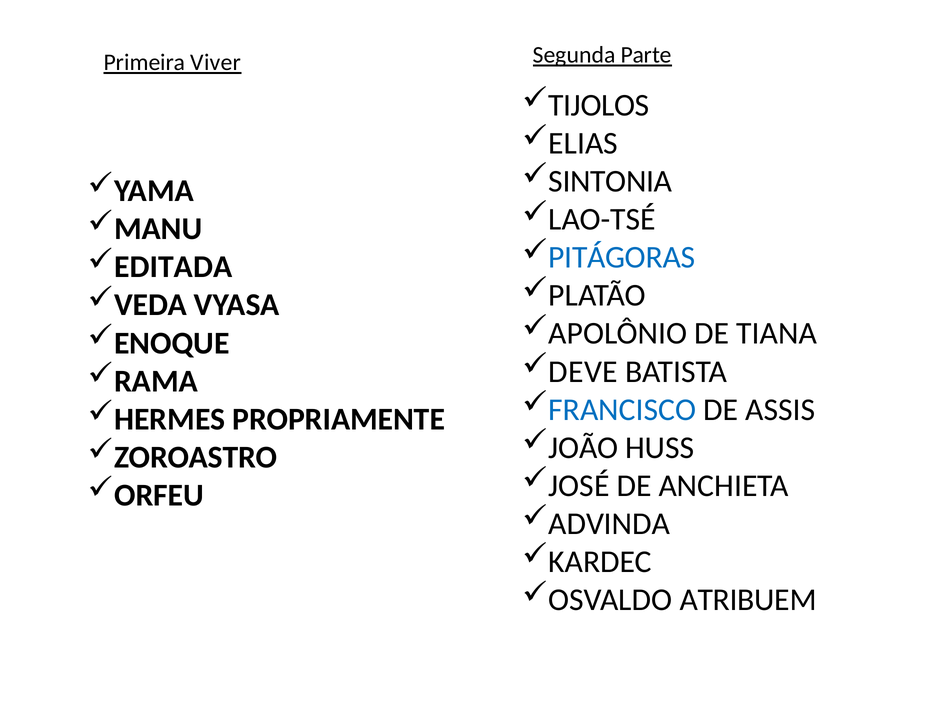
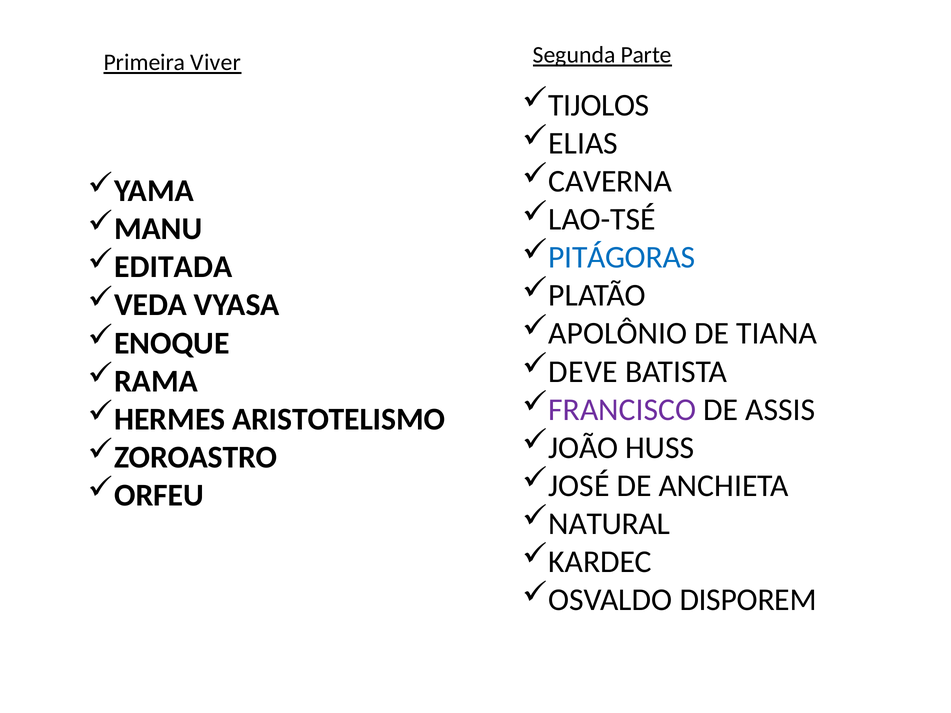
SINTONIA: SINTONIA -> CAVERNA (610, 181)
FRANCISCO colour: blue -> purple (622, 410)
PROPRIAMENTE: PROPRIAMENTE -> ARISTOTELISMO (339, 419)
ADVINDA: ADVINDA -> NATURAL (609, 524)
ATRIBUEM: ATRIBUEM -> DISPOREM (748, 600)
